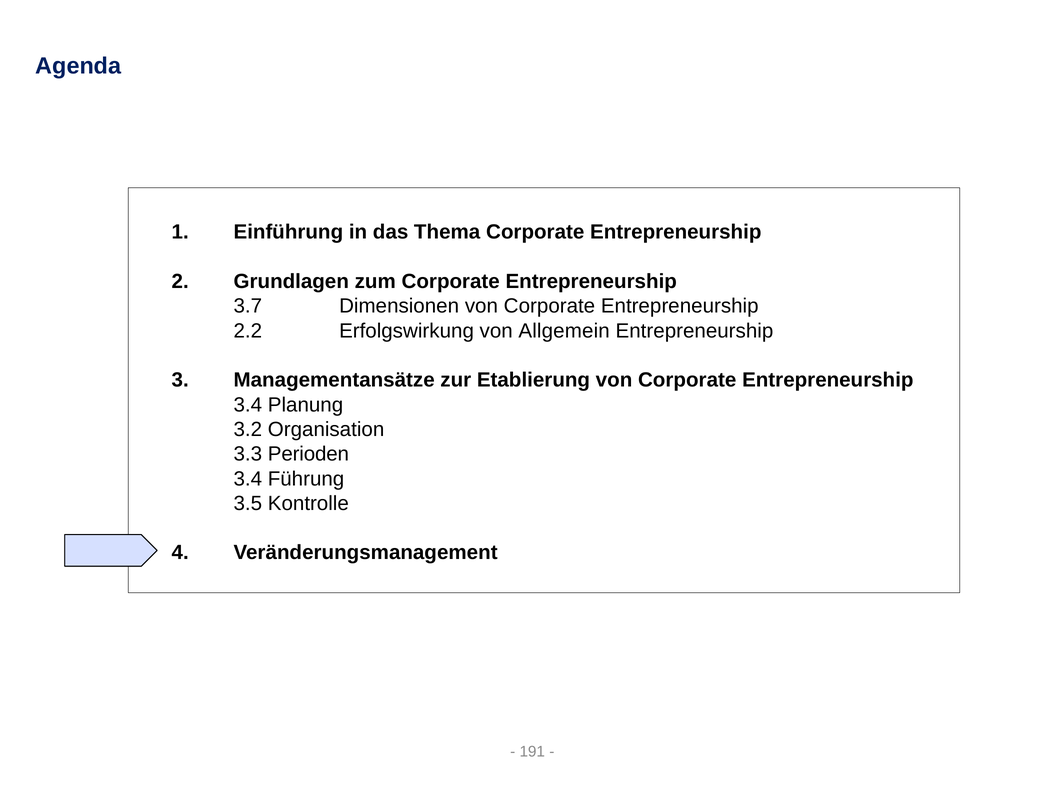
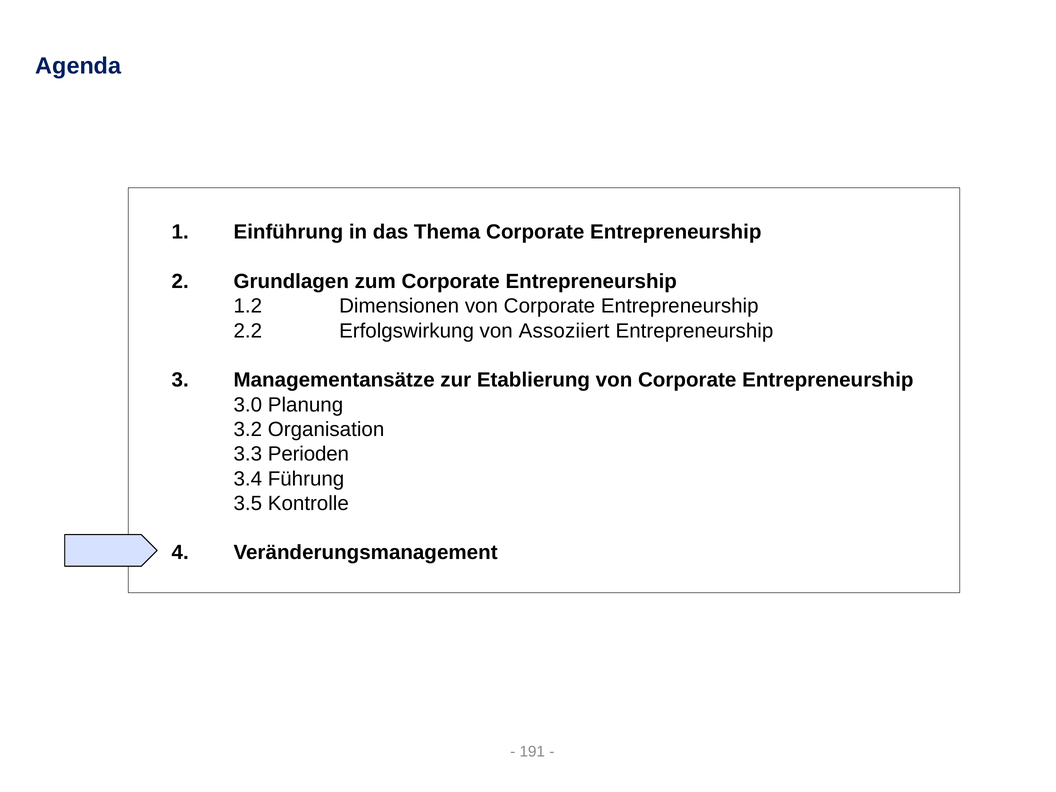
3.7: 3.7 -> 1.2 (248, 306)
Allgemein: Allgemein -> Assoziiert (564, 331)
3.4: 3.4 -> 3.0 (248, 405)
